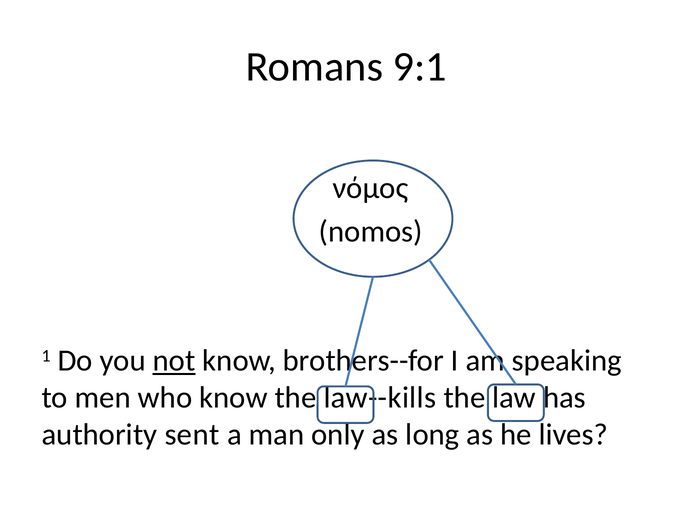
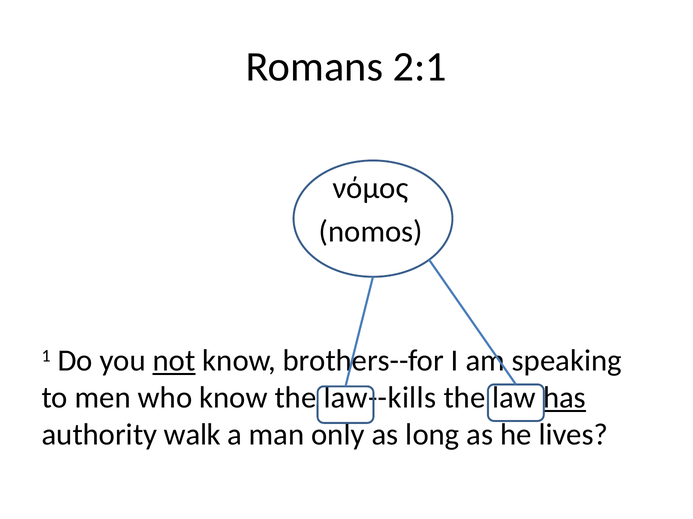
9:1: 9:1 -> 2:1 (420, 67)
has underline: none -> present (565, 398)
sent: sent -> walk (192, 435)
